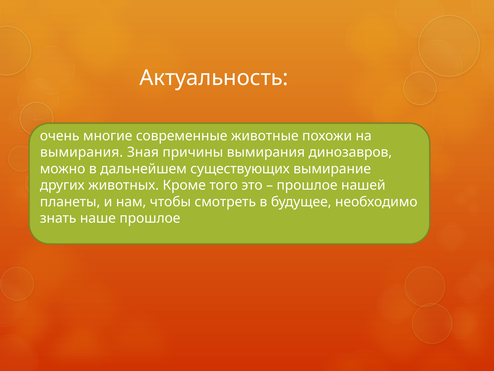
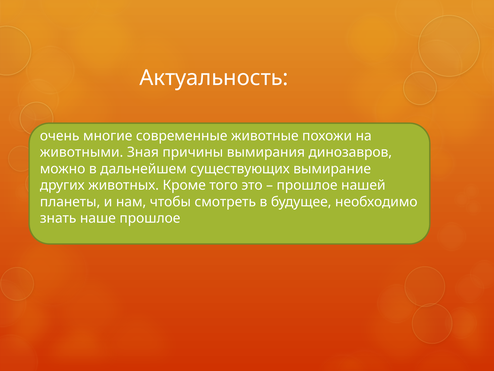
вымирания: вымирания -> животными (82, 152)
